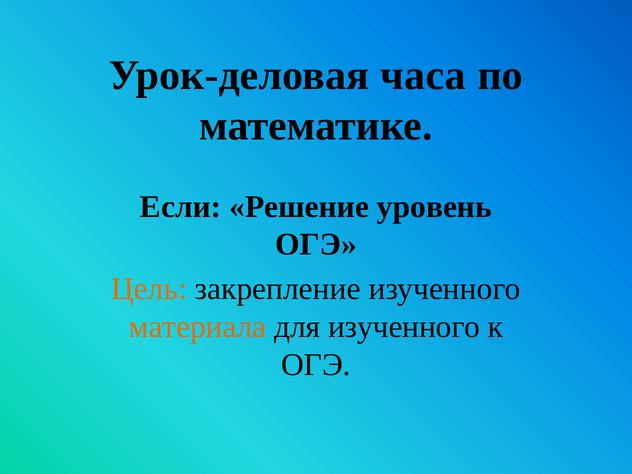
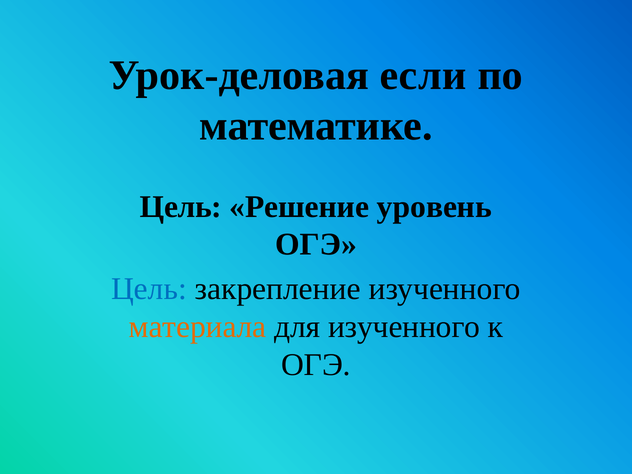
часа: часа -> если (423, 75)
Если: Если -> Цель (181, 207)
Цель colour: orange -> blue (149, 289)
